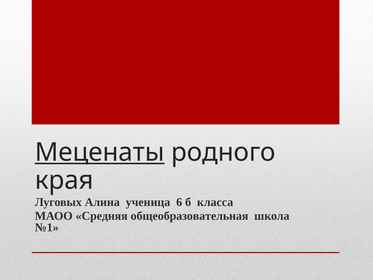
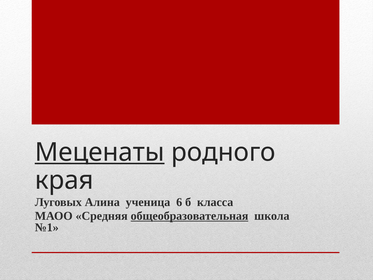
общеобразовательная underline: none -> present (190, 216)
